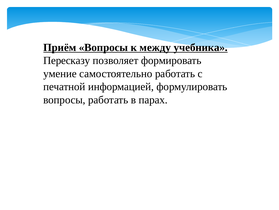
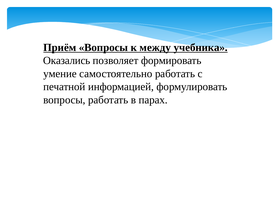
Пересказу: Пересказу -> Оказались (67, 60)
